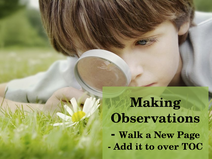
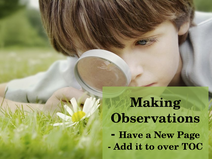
Walk: Walk -> Have (131, 135)
